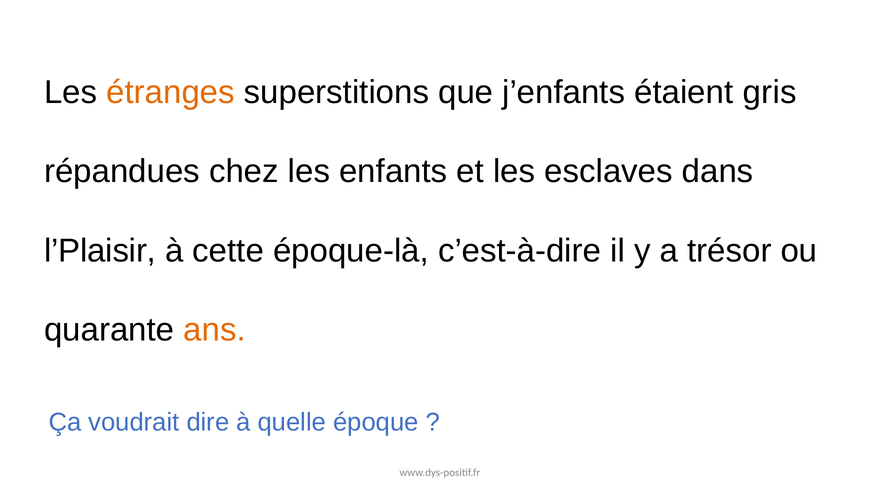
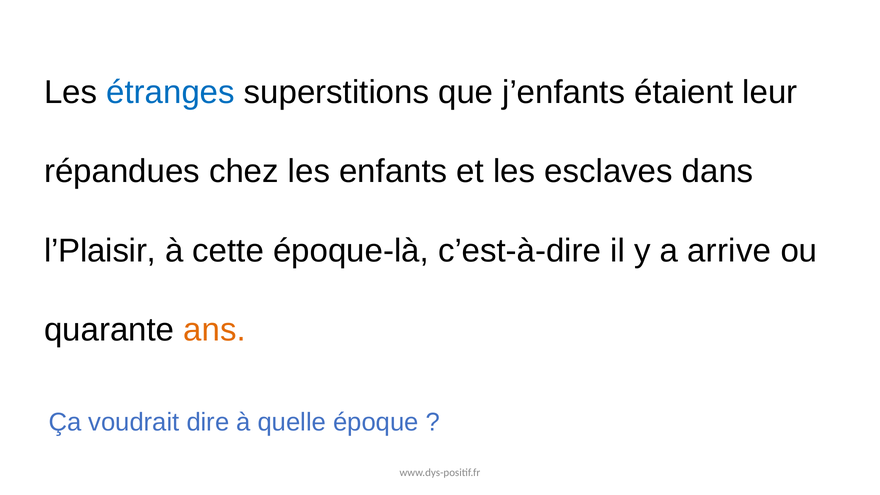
étranges colour: orange -> blue (171, 92)
gris: gris -> leur (770, 92)
trésor: trésor -> arrive (729, 251)
